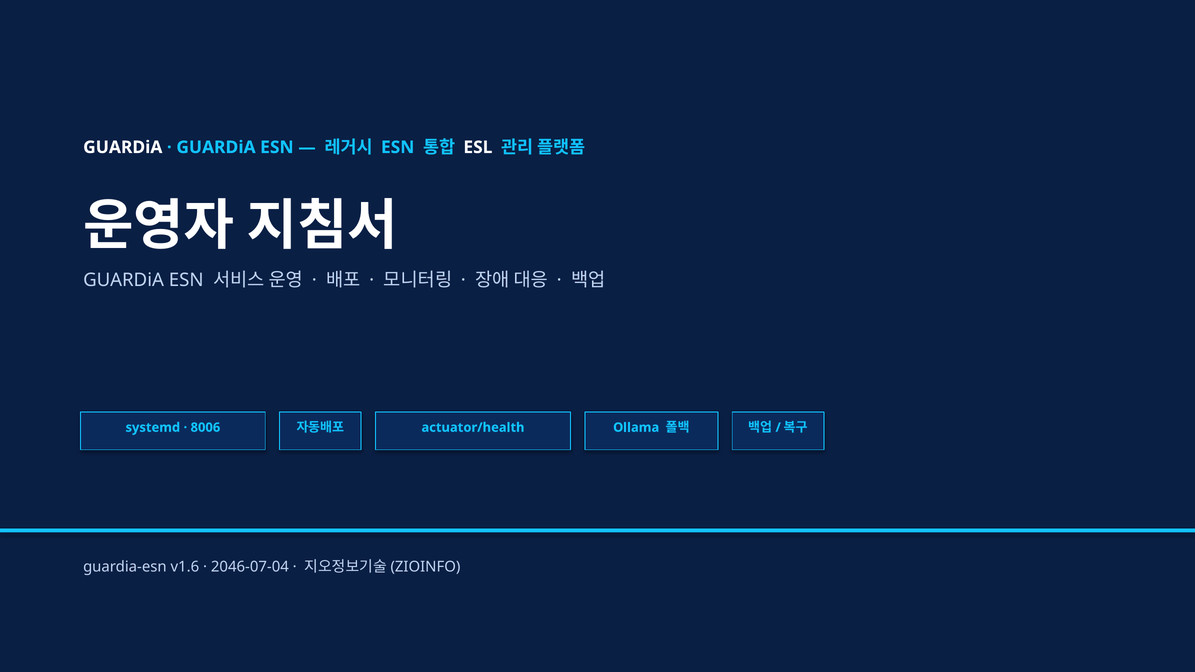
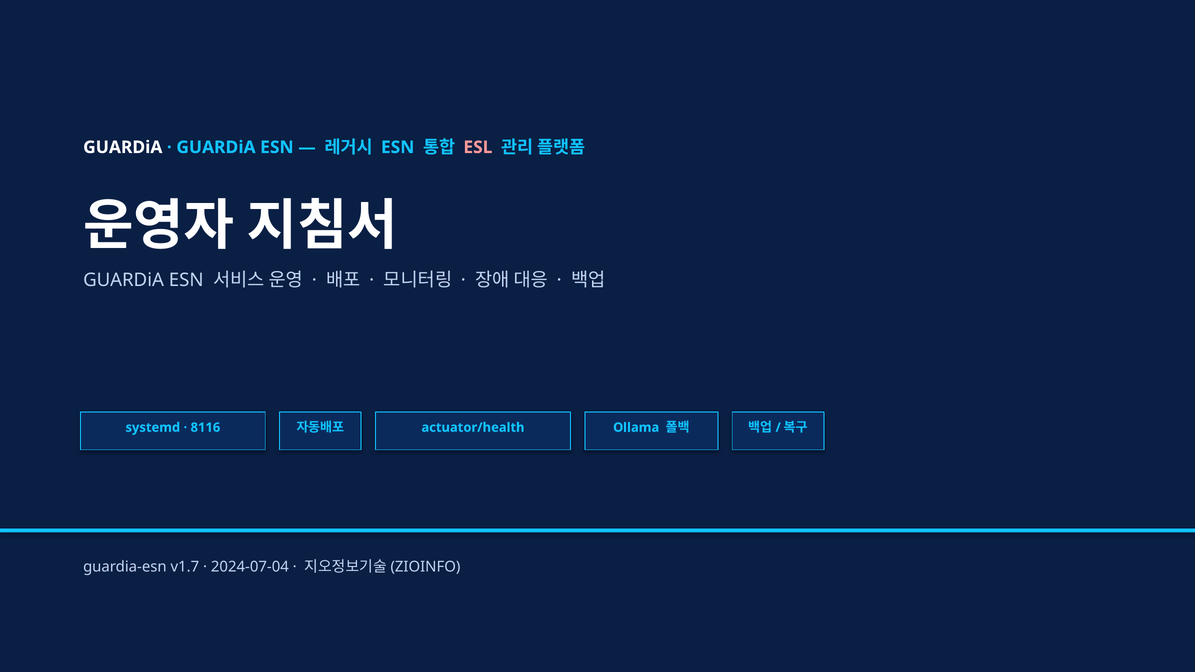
ESL colour: white -> pink (478, 147)
8006: 8006 -> 8116 (205, 428)
v1.6: v1.6 -> v1.7 (185, 567)
2046-07-04: 2046-07-04 -> 2024-07-04 (250, 567)
